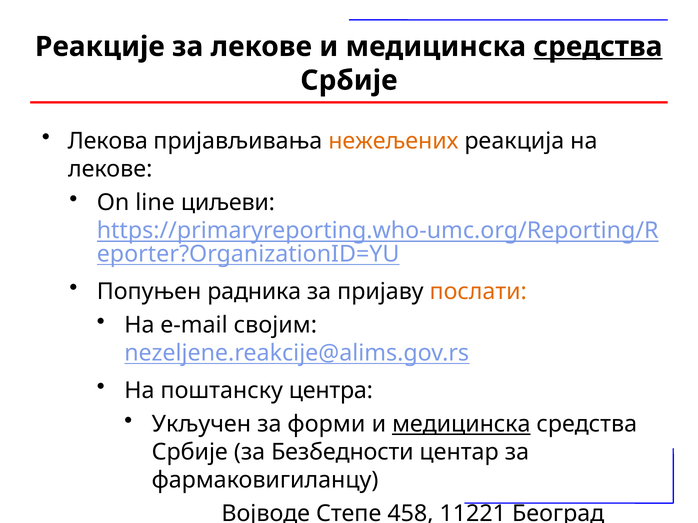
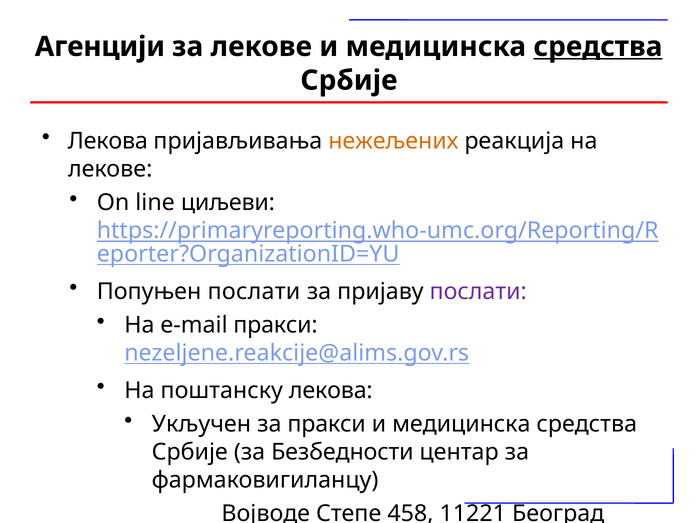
Реакције: Реакције -> Агенцији (100, 47)
Попуњен радника: радника -> послати (254, 292)
послати colour: orange -> purple (478, 292)
е-mail својим: својим -> пракси (275, 325)
поштанску центра: центра -> лекова (331, 391)
за форми: форми -> пракси (327, 425)
медицинска underline: present -> none (461, 425)
